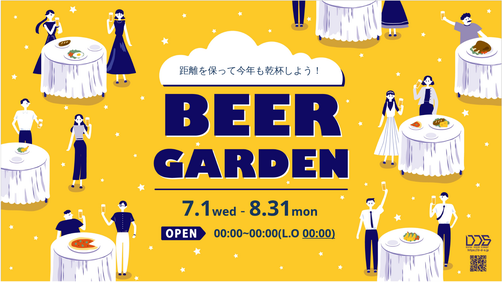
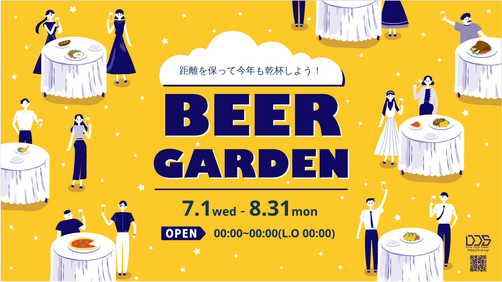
00:00 underline: present -> none (319, 234)
